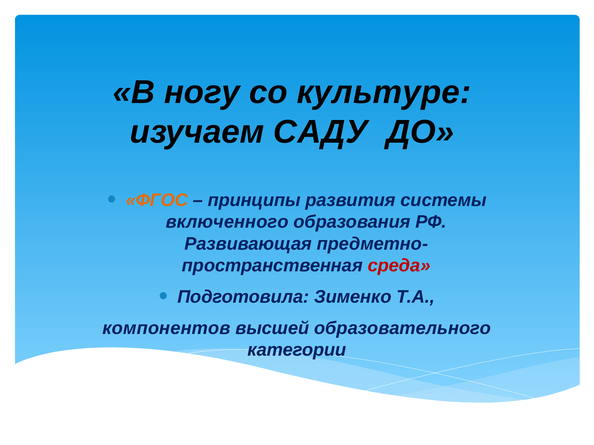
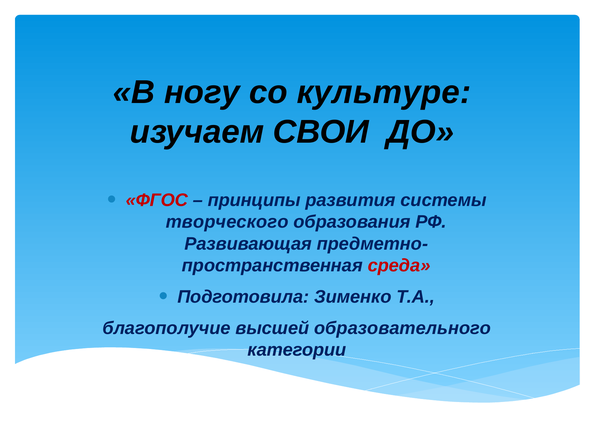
САДУ: САДУ -> СВОИ (321, 132)
ФГОС colour: orange -> red (157, 200)
включенного: включенного -> творческого (227, 222)
компонентов: компонентов -> благополучие (167, 328)
